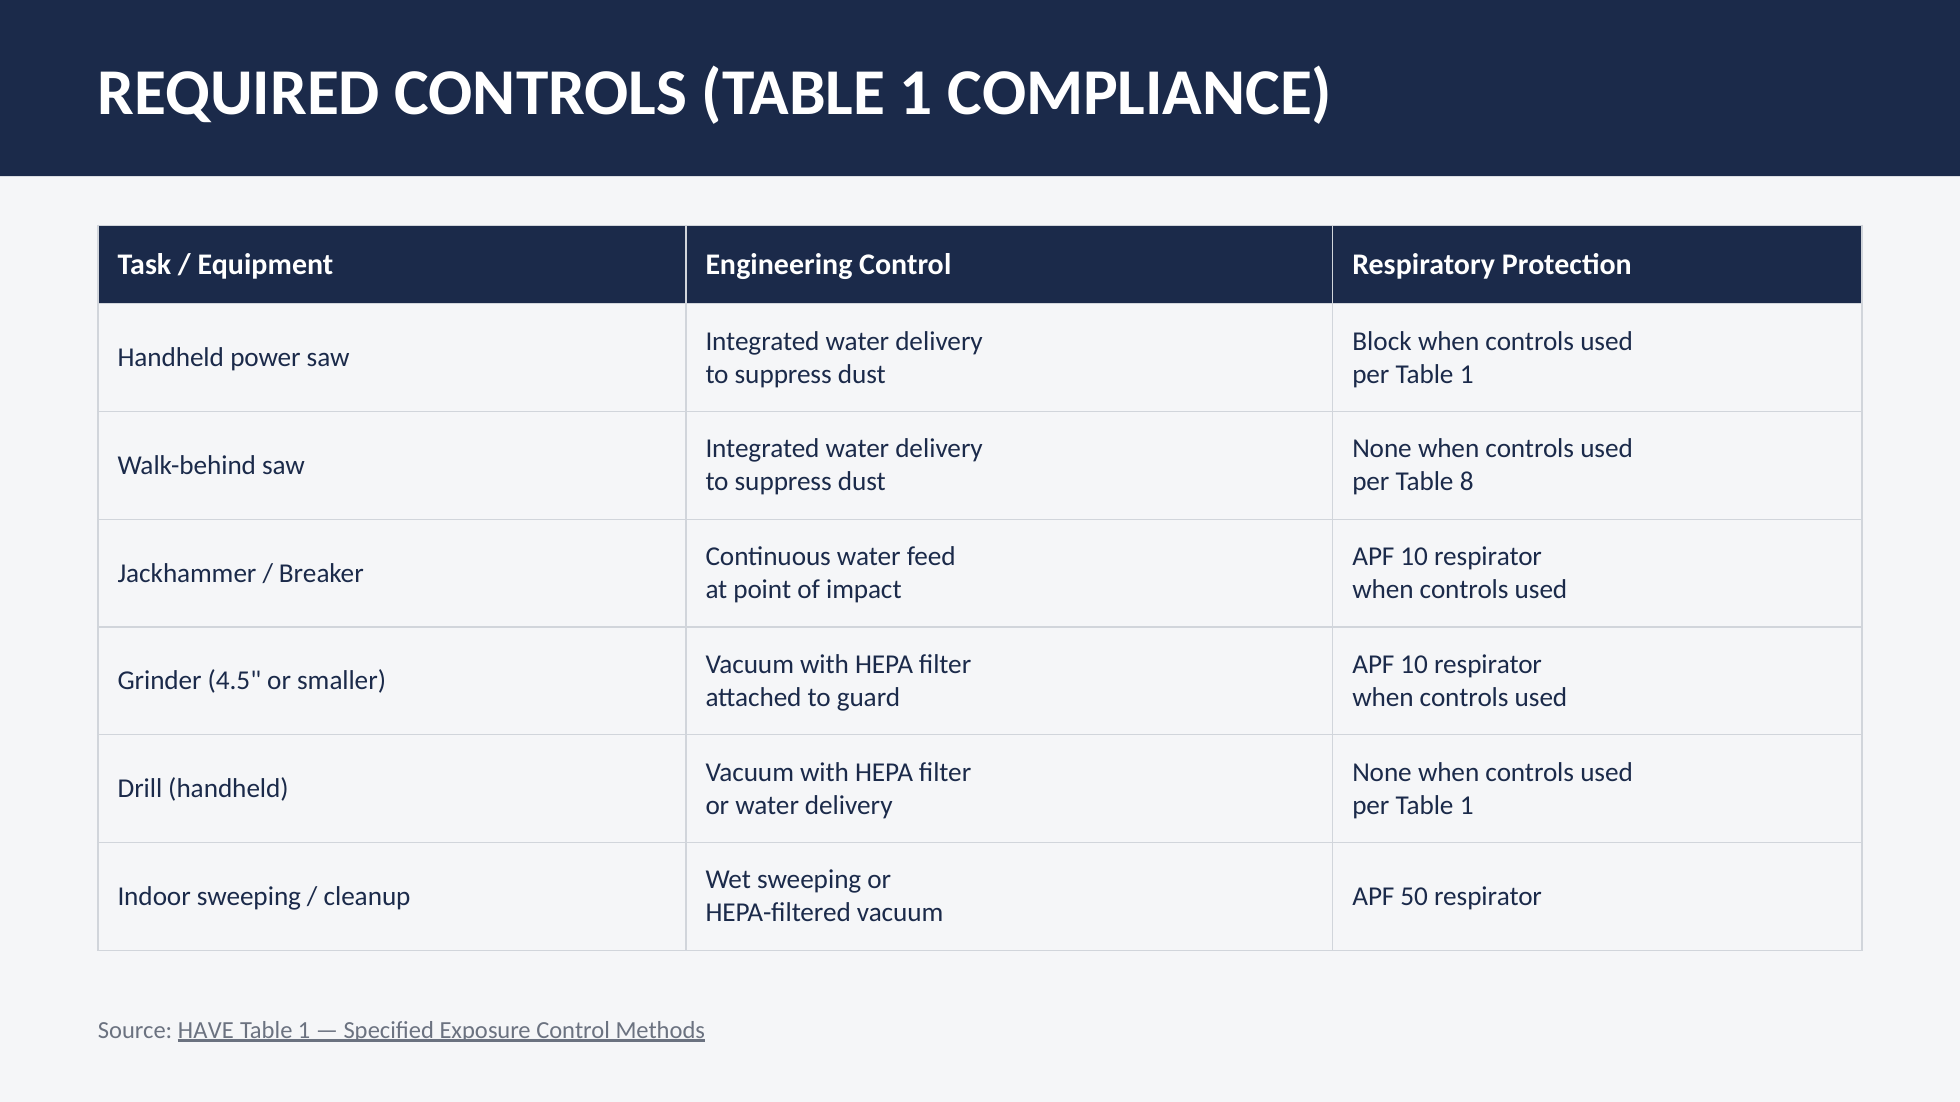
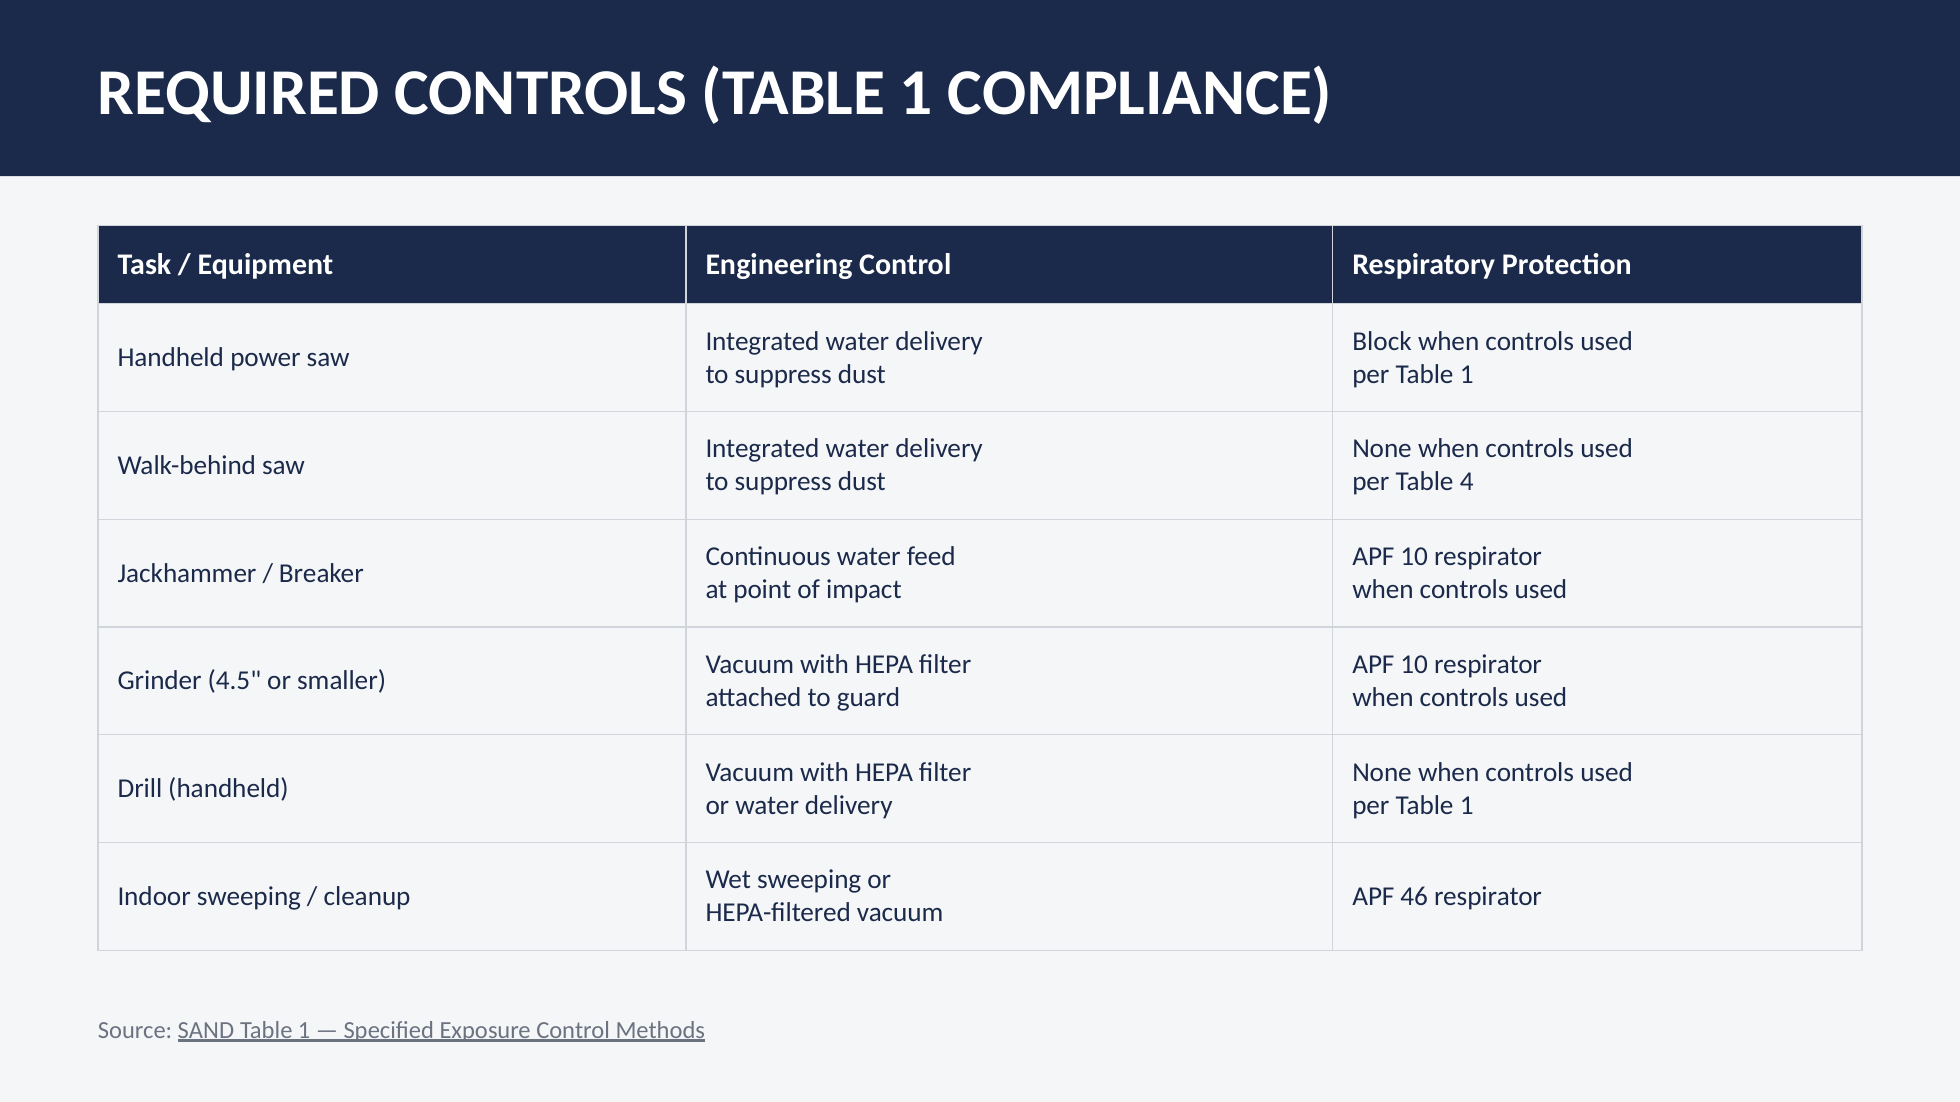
8: 8 -> 4 (1467, 482)
50: 50 -> 46 (1414, 897)
HAVE: HAVE -> SAND (206, 1030)
